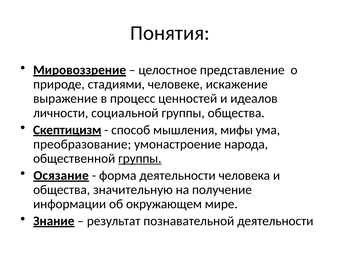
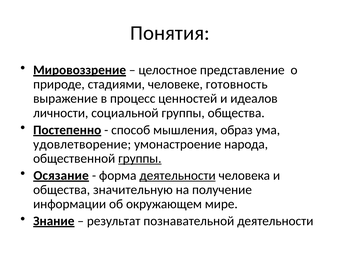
искажение: искажение -> готовность (237, 84)
Скептицизм: Скептицизм -> Постепенно (67, 130)
мифы: мифы -> образ (237, 130)
преобразование: преобразование -> удовлетворение (82, 144)
деятельности underline: none -> present (178, 175)
